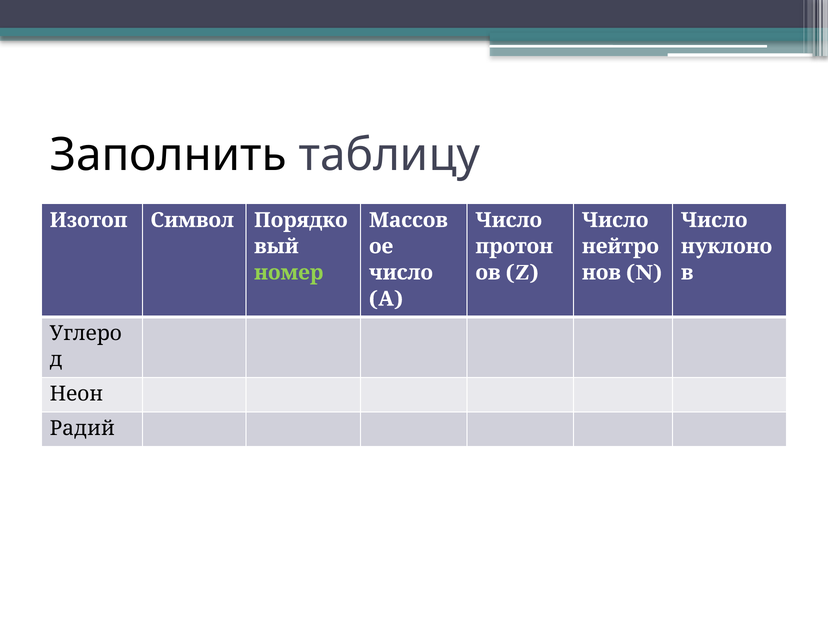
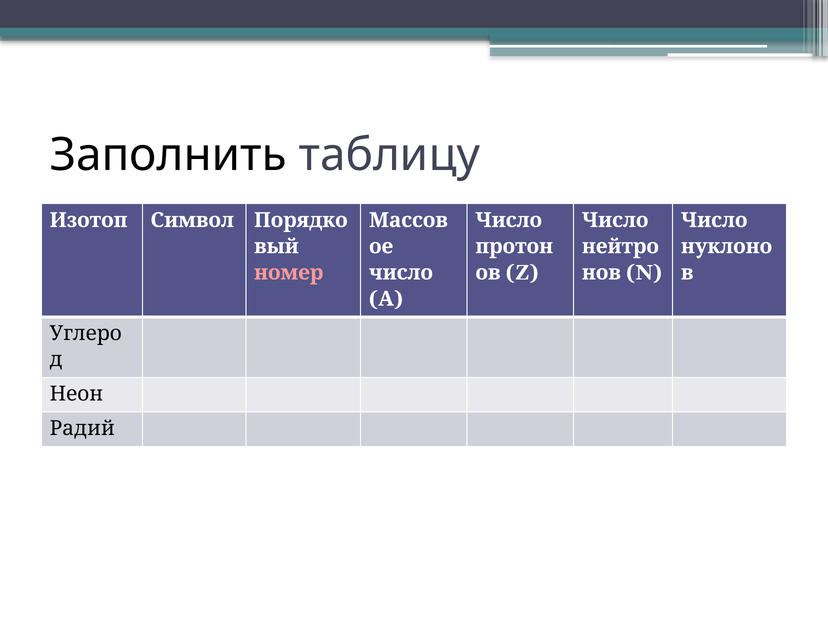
номер colour: light green -> pink (289, 273)
